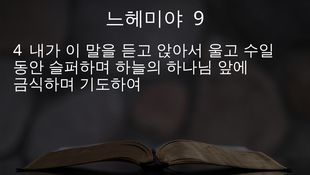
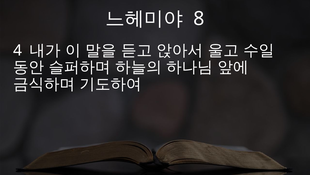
9: 9 -> 8 (199, 19)
